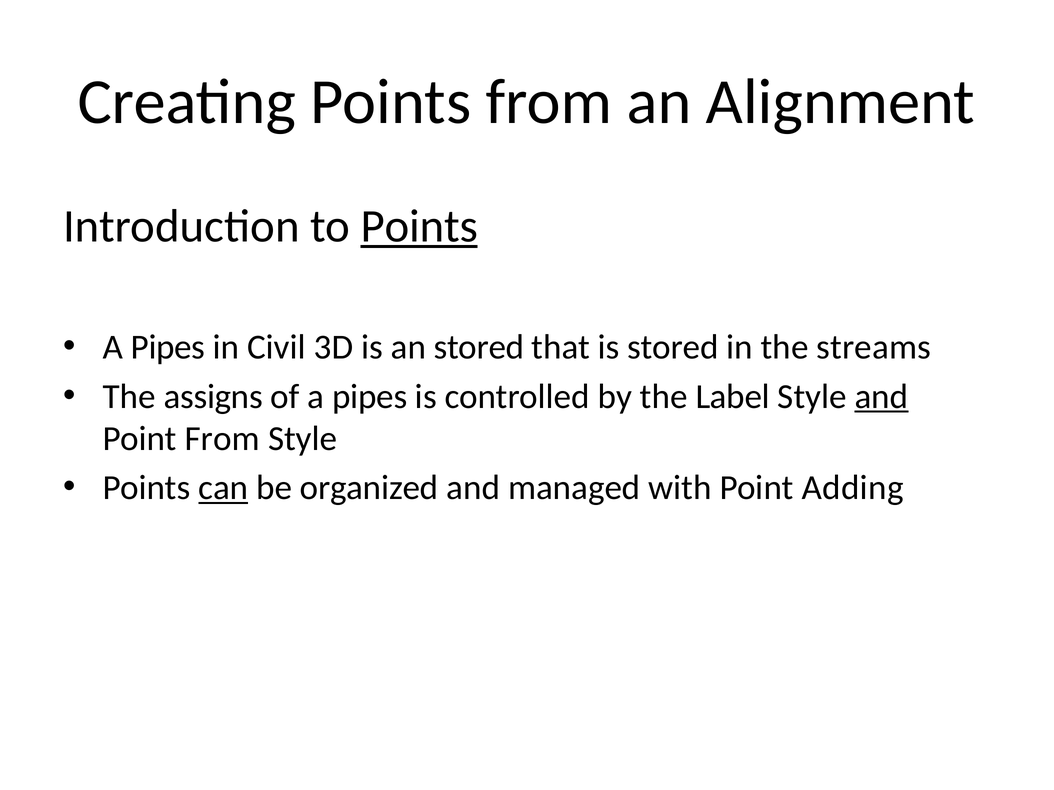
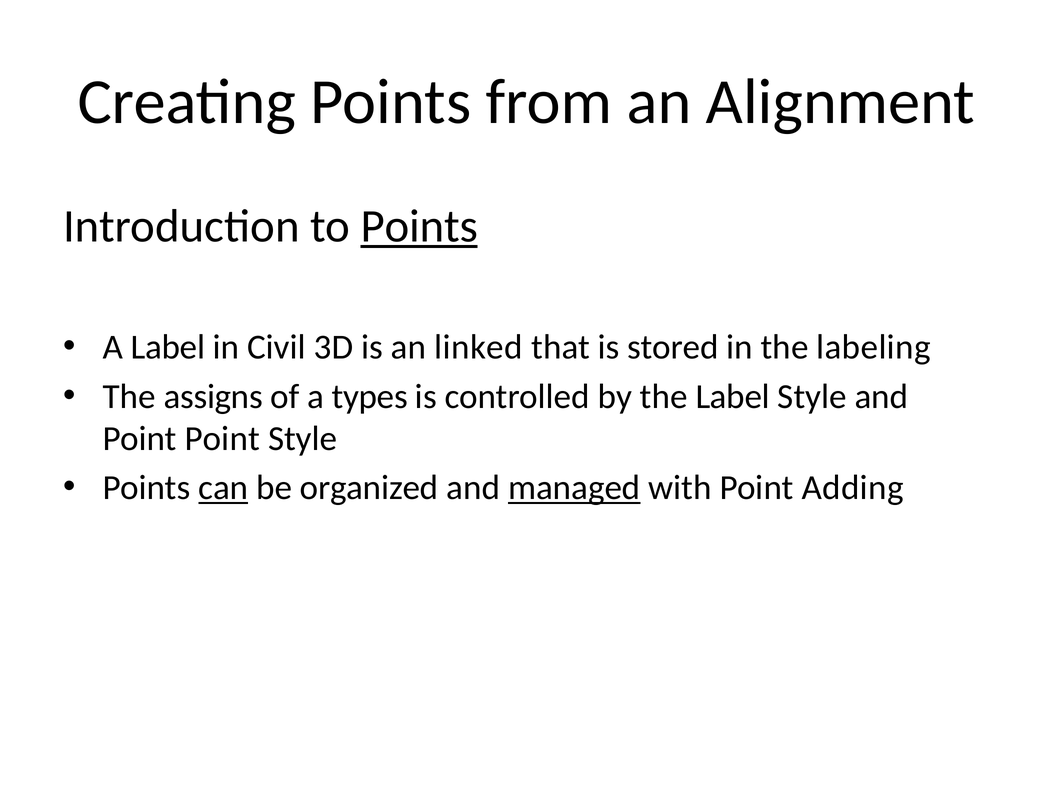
Pipes: Pipes -> Label (168, 348)
an stored: stored -> linked (479, 348)
streams: streams -> labeling (874, 348)
of a pipes: pipes -> types (370, 397)
and underline: present -> none (881, 397)
Point From: From -> Point (222, 439)
managed underline: none -> present (574, 488)
